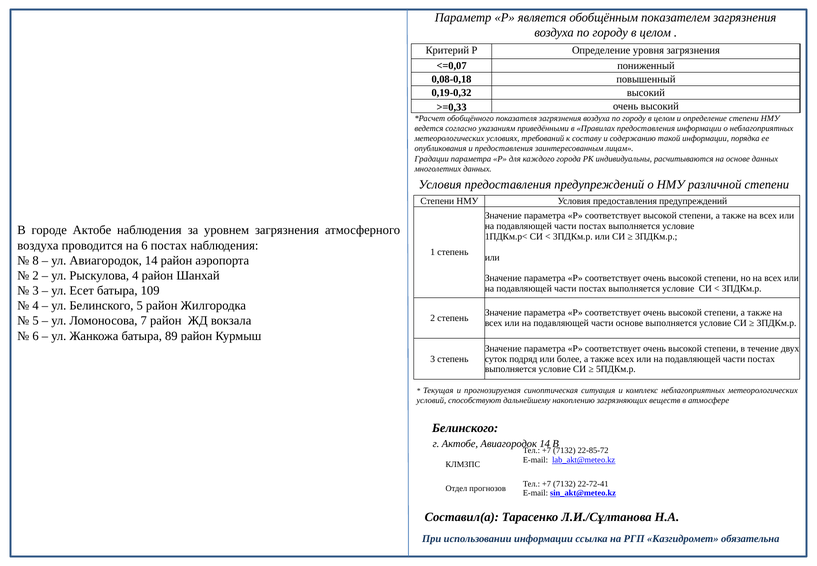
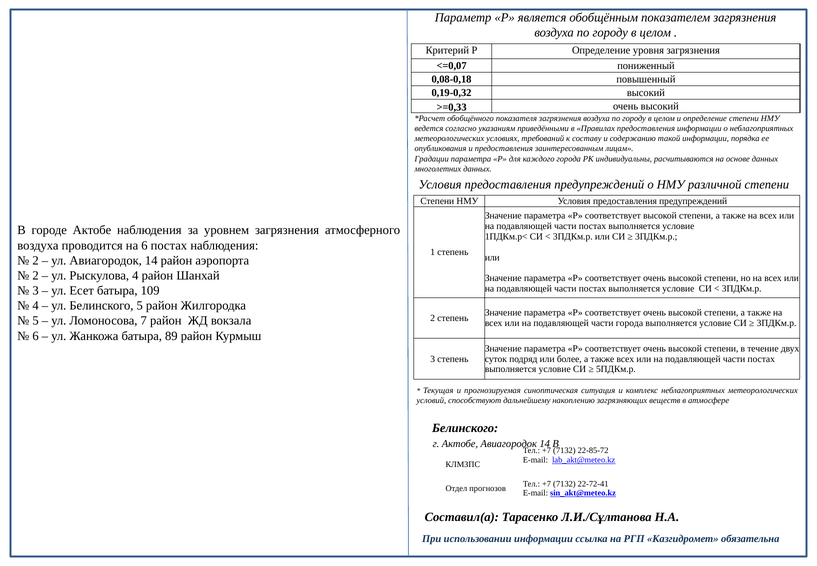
8: 8 -> 2 (36, 260)
части основе: основе -> города (629, 323)
